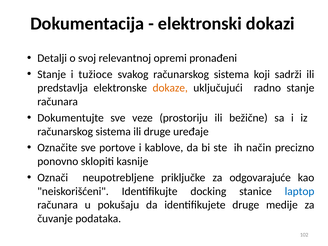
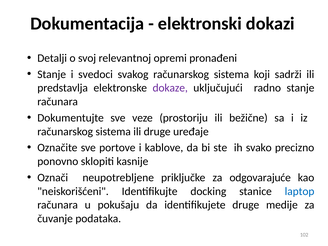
tužioce: tužioce -> svedoci (96, 74)
dokaze colour: orange -> purple (170, 88)
način: način -> svako (259, 148)
